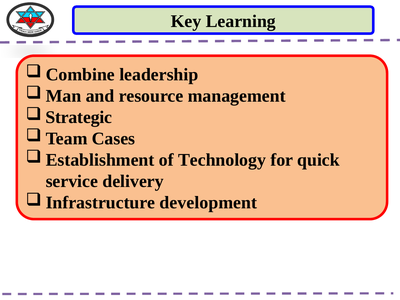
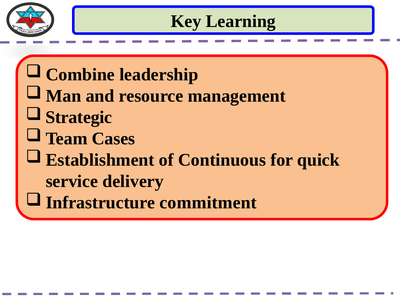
Technology: Technology -> Continuous (222, 160)
development: development -> commitment (208, 203)
